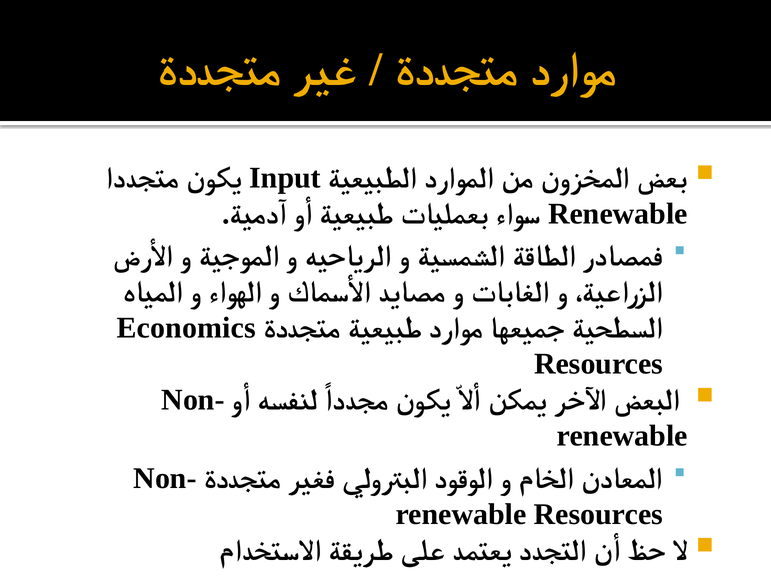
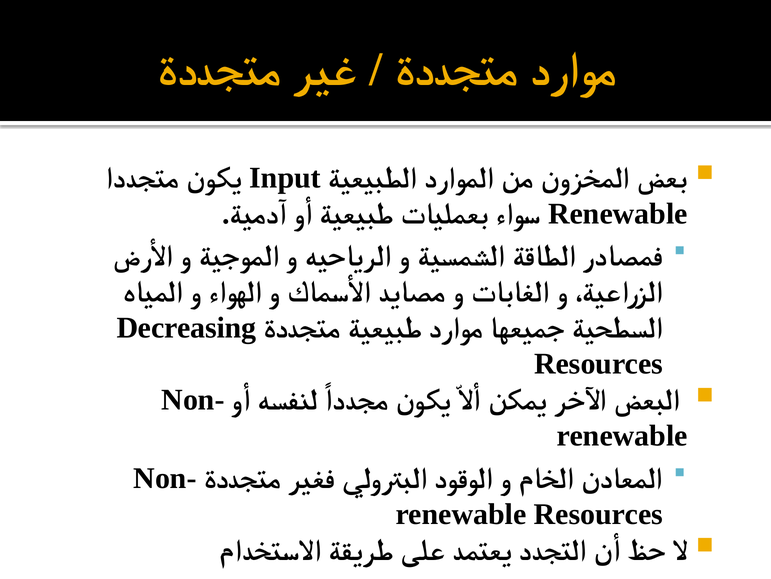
Economics: Economics -> Decreasing (186, 327)
